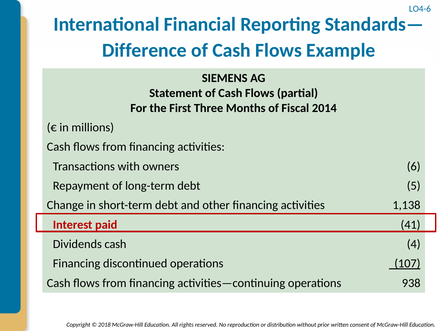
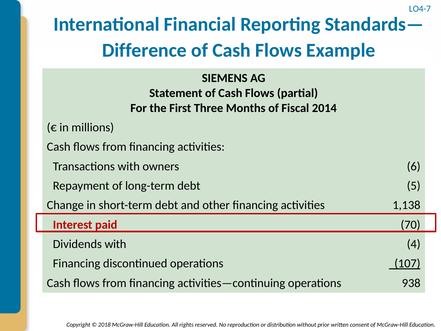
LO4-6: LO4-6 -> LO4-7 (420, 9)
41: 41 -> 70 (411, 225)
Dividends cash: cash -> with (115, 244)
